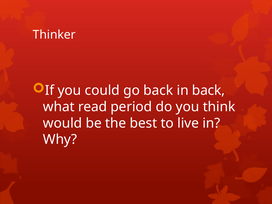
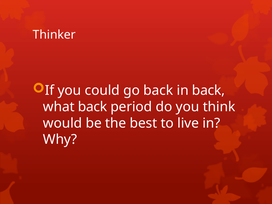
what read: read -> back (93, 107)
